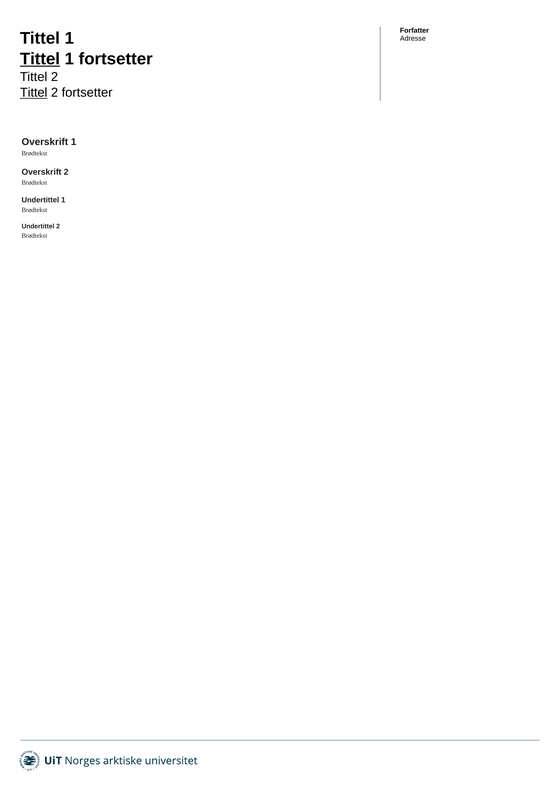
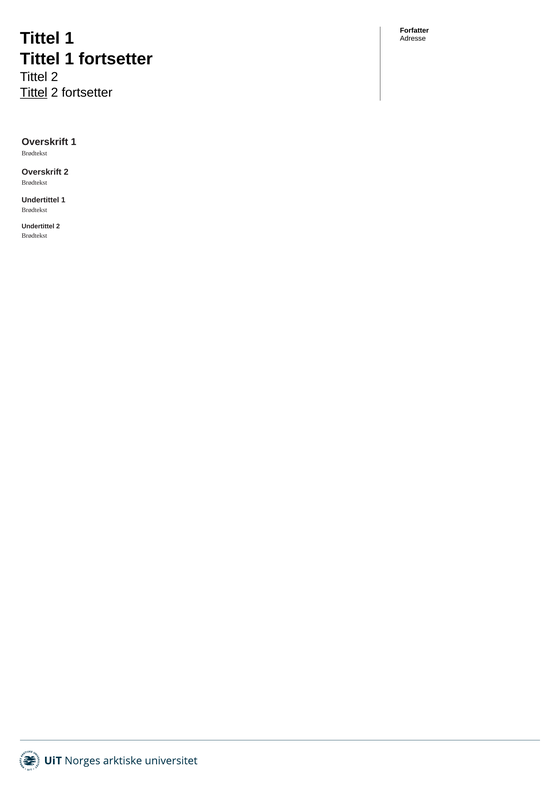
Tittel underline: present -> none (40, 59)
